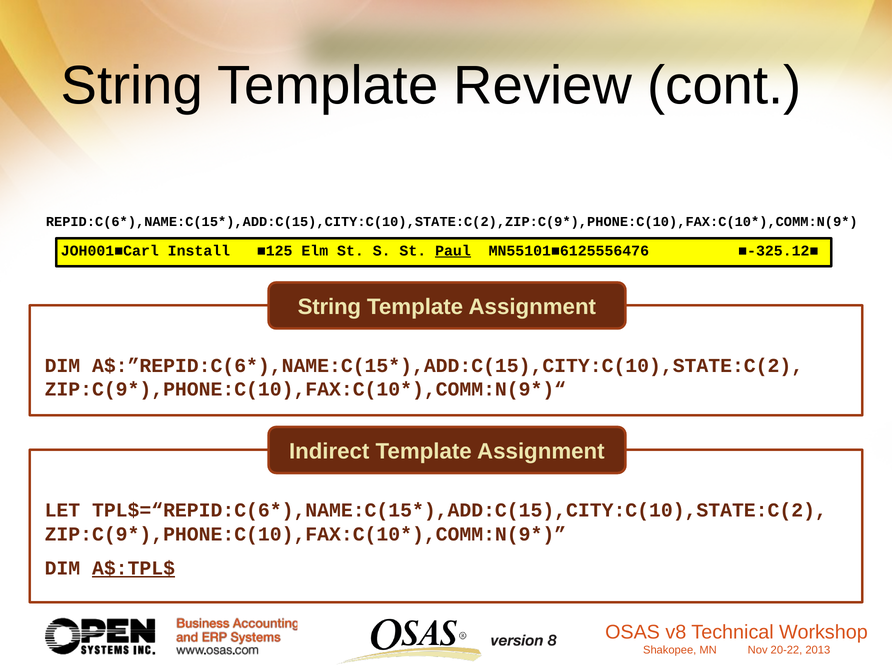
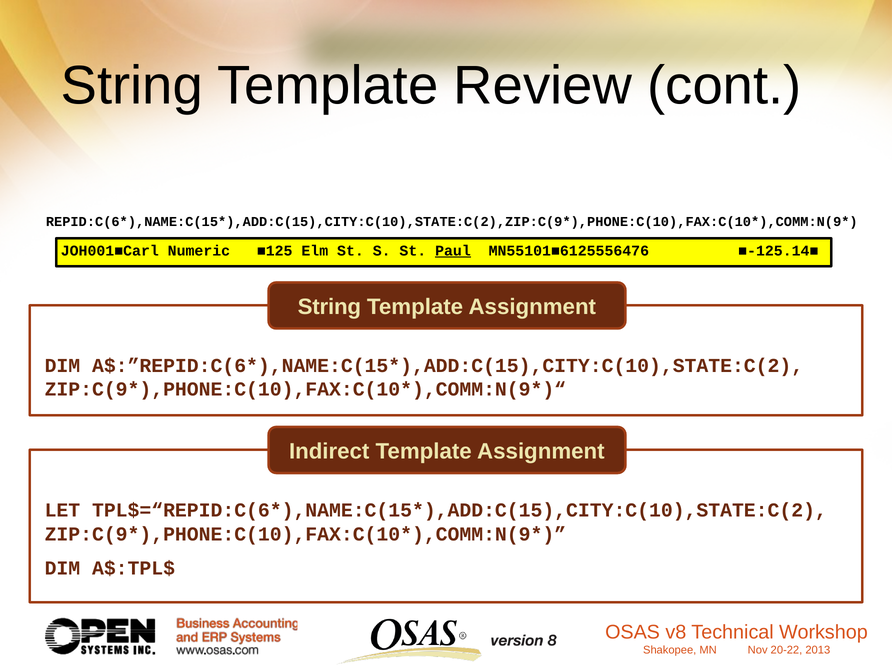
Install: Install -> Numeric (199, 251)
■-325.12■: ■-325.12■ -> ■-125.14■ (778, 251)
A$:TPL$ underline: present -> none (134, 568)
